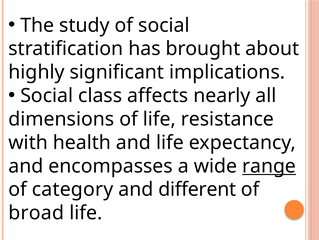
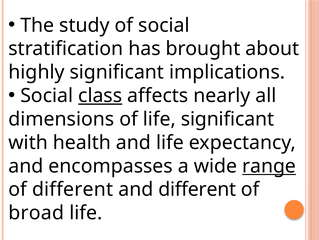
class underline: none -> present (100, 95)
life resistance: resistance -> significant (227, 119)
of category: category -> different (73, 189)
